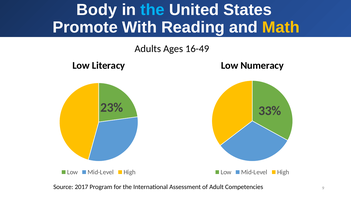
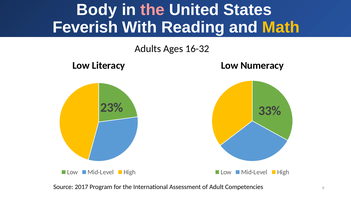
the colour: light blue -> pink (153, 10)
Promote: Promote -> Feverish (85, 27)
16-49: 16-49 -> 16-32 (197, 49)
